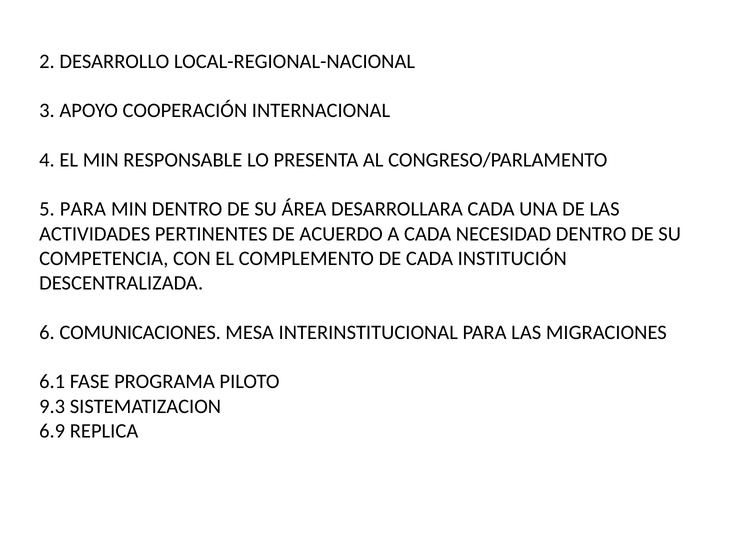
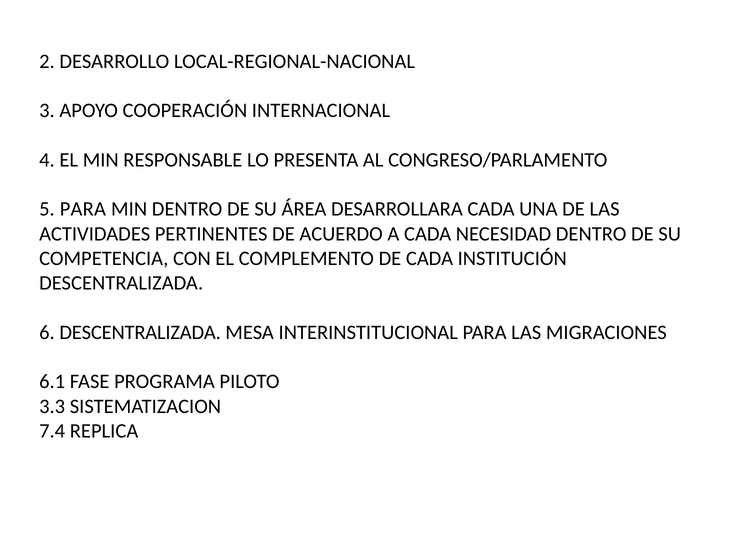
6 COMUNICACIONES: COMUNICACIONES -> DESCENTRALIZADA (140, 332)
9.3: 9.3 -> 3.3 (52, 406)
6.9: 6.9 -> 7.4 (52, 431)
